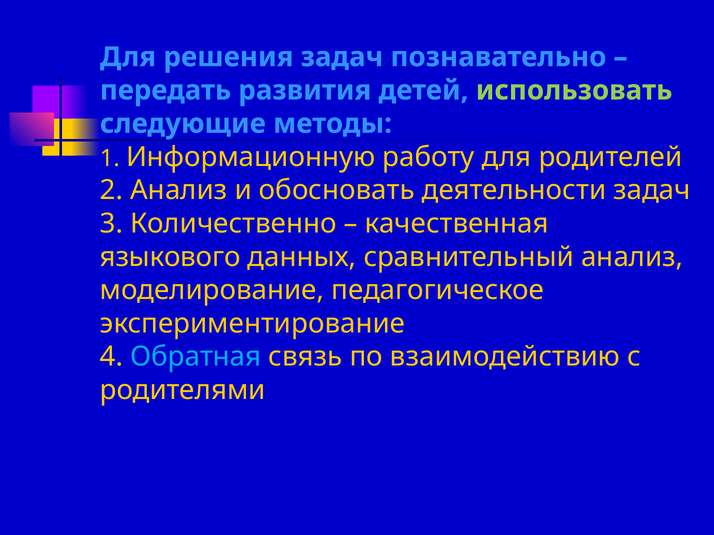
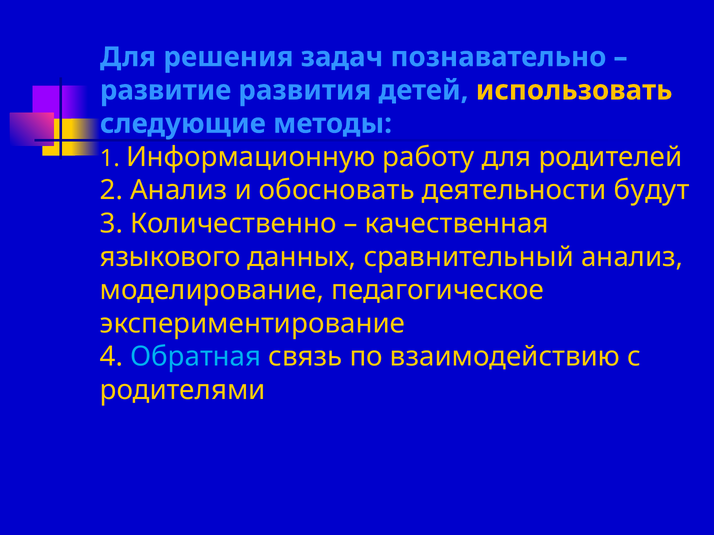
передать: передать -> развитие (166, 90)
использовать colour: light green -> yellow (574, 90)
деятельности задач: задач -> будут (652, 190)
